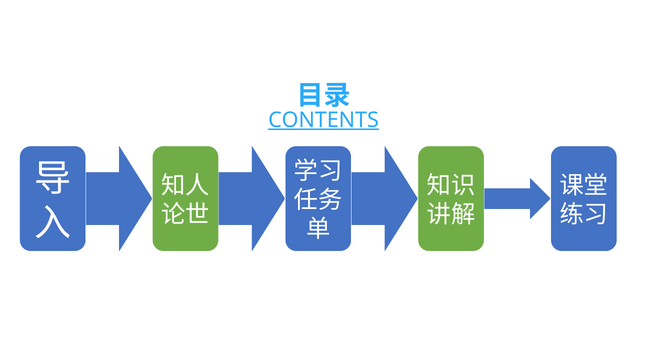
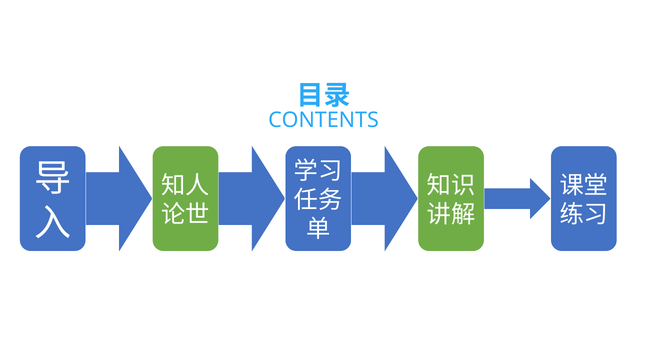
CONTENTS underline: present -> none (323, 120)
